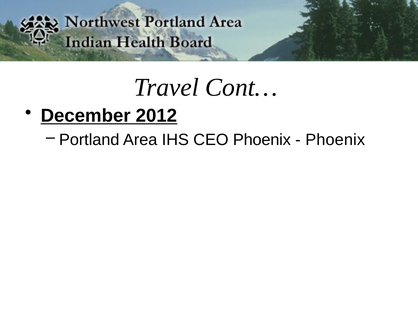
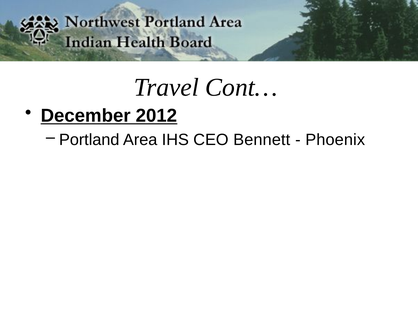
CEO Phoenix: Phoenix -> Bennett (262, 140)
